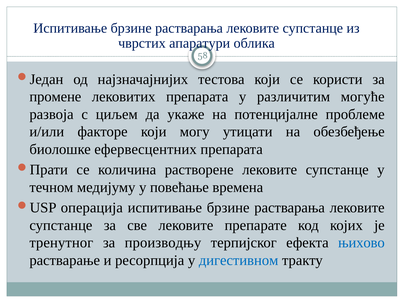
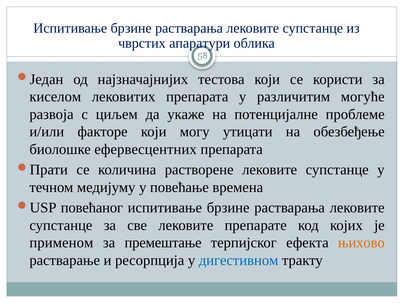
промене: промене -> киселом (55, 97)
операција: операција -> повећаног (92, 208)
тренутног: тренутног -> применом (61, 243)
производњу: производњу -> премештање (163, 243)
њихово colour: blue -> orange (361, 243)
